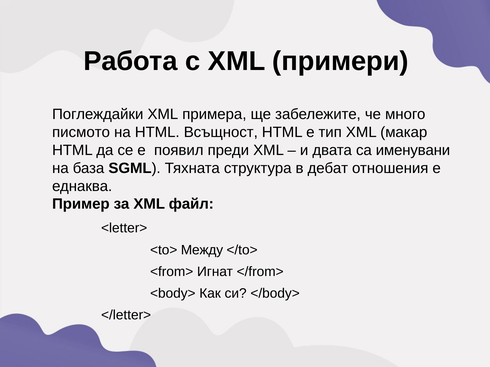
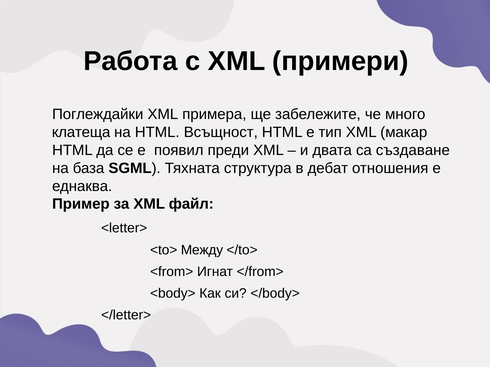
писмото: писмото -> клатеща (81, 132)
именувани: именувани -> създаване (413, 150)
